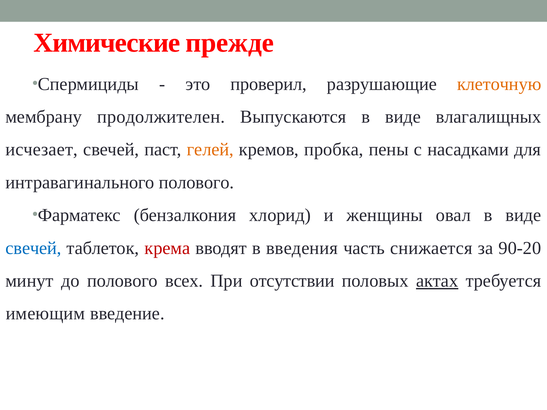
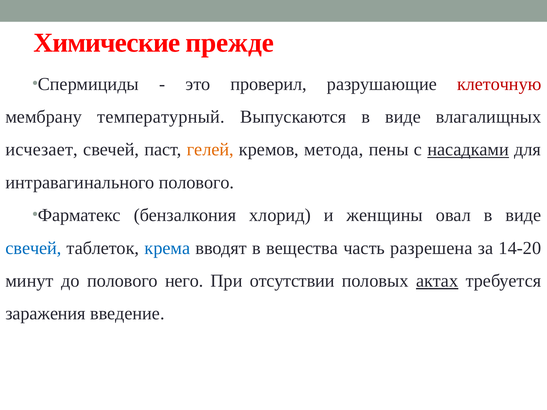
клеточную colour: orange -> red (499, 84)
продолжителен: продолжителен -> температурный (161, 117)
пробка: пробка -> метода (334, 150)
насадками underline: none -> present (468, 150)
крема colour: red -> blue (167, 248)
введения: введения -> вещества (302, 248)
снижается: снижается -> разрешена (431, 248)
90-20: 90-20 -> 14-20 (520, 248)
всех: всех -> него (184, 281)
имеющим: имеющим -> заражения (46, 314)
